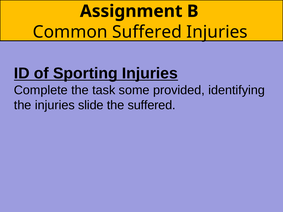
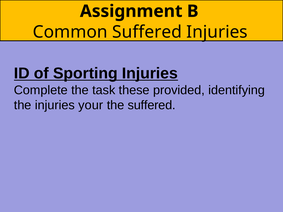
some: some -> these (134, 90)
slide: slide -> your (91, 105)
